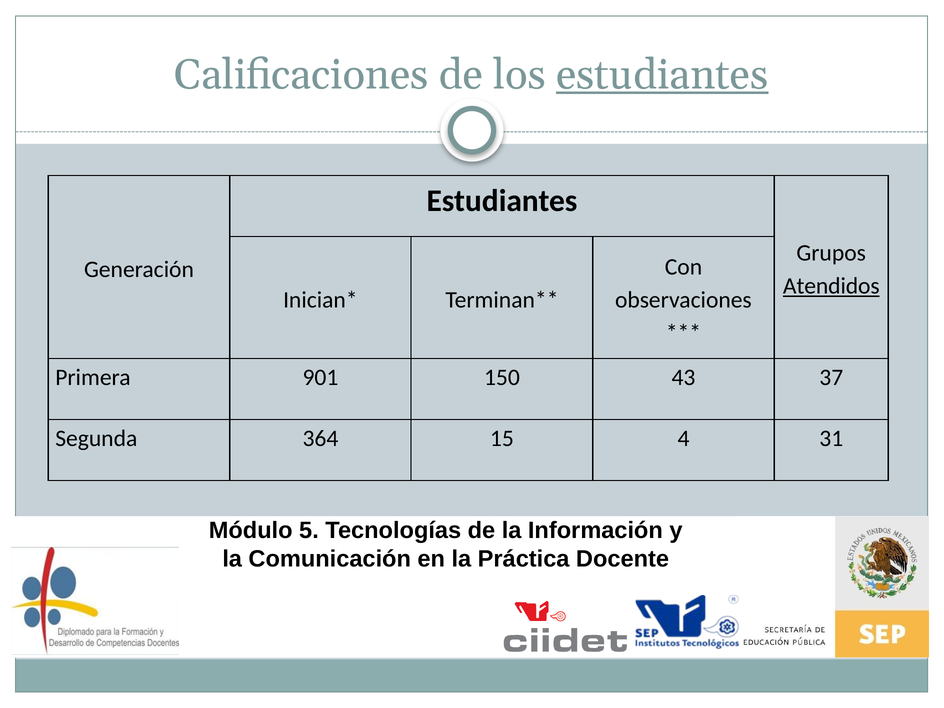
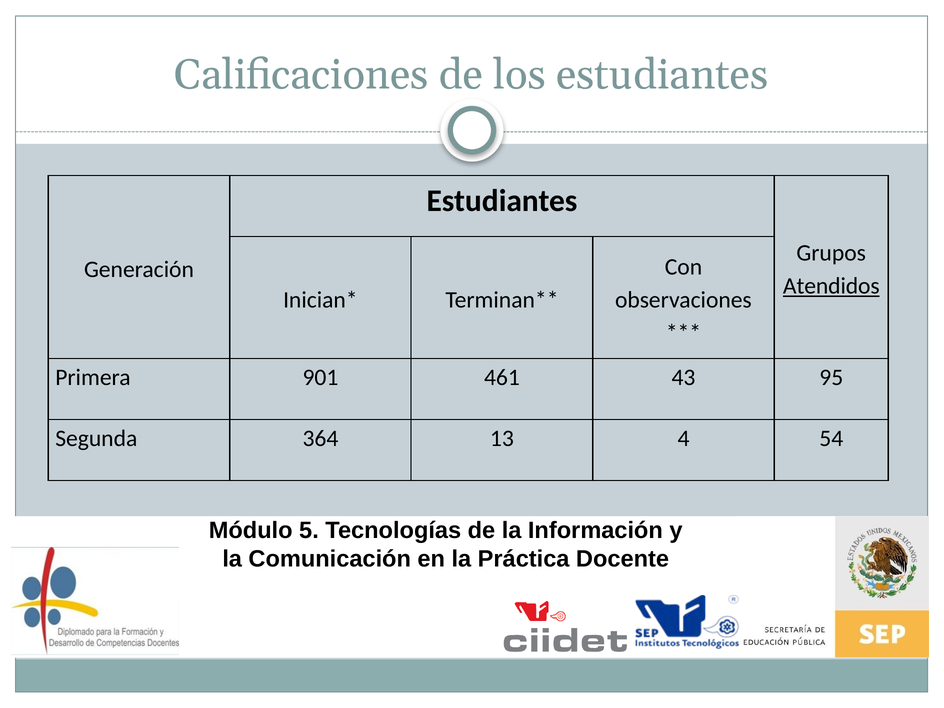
estudiantes underline: present -> none (662, 75)
150: 150 -> 461 (502, 377)
37: 37 -> 95 (831, 377)
15: 15 -> 13 (502, 438)
31: 31 -> 54 (831, 438)
